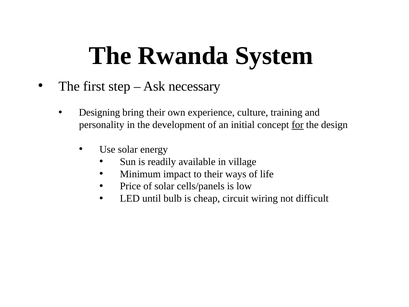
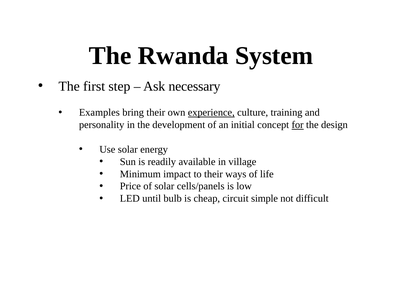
Designing: Designing -> Examples (99, 112)
experience underline: none -> present (211, 112)
wiring: wiring -> simple (265, 198)
